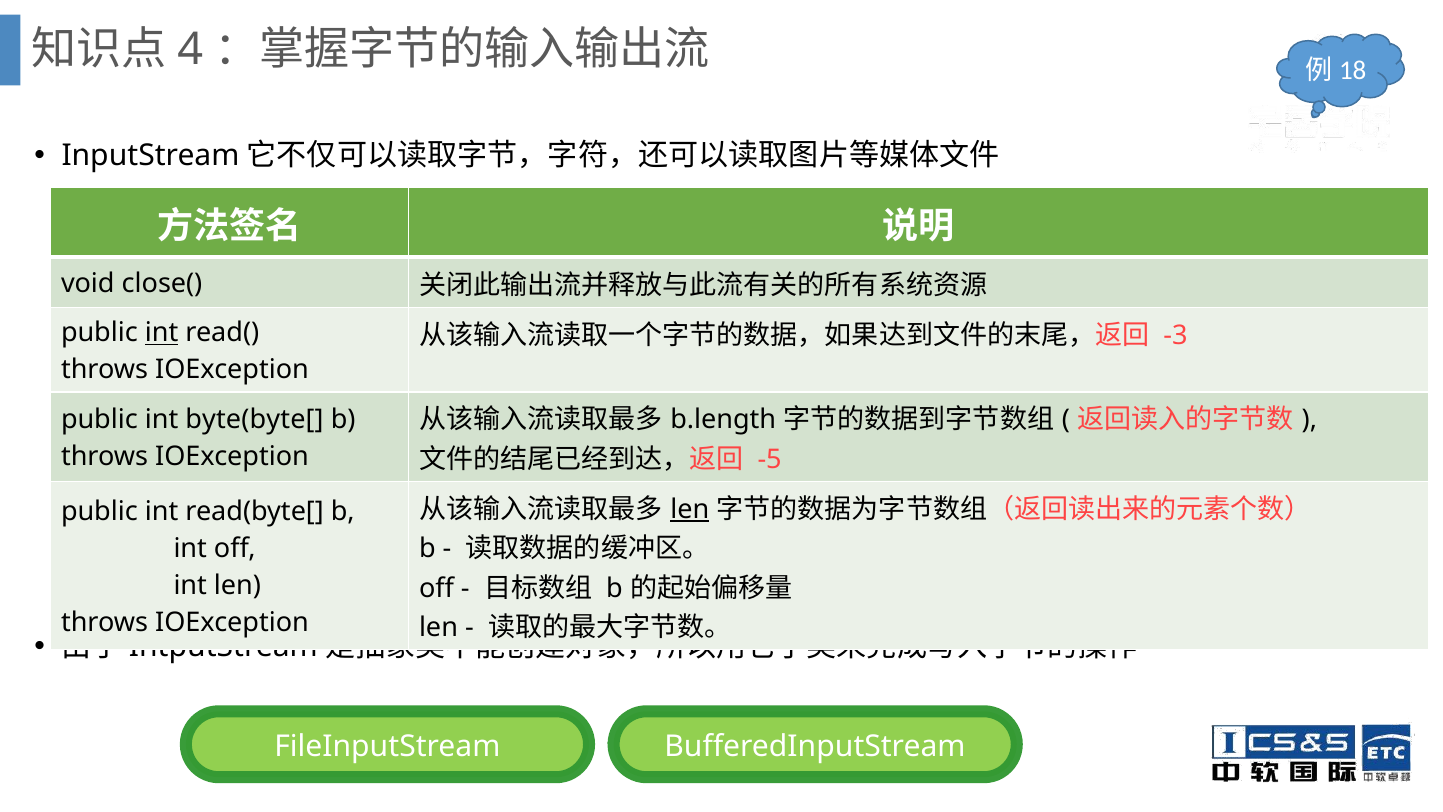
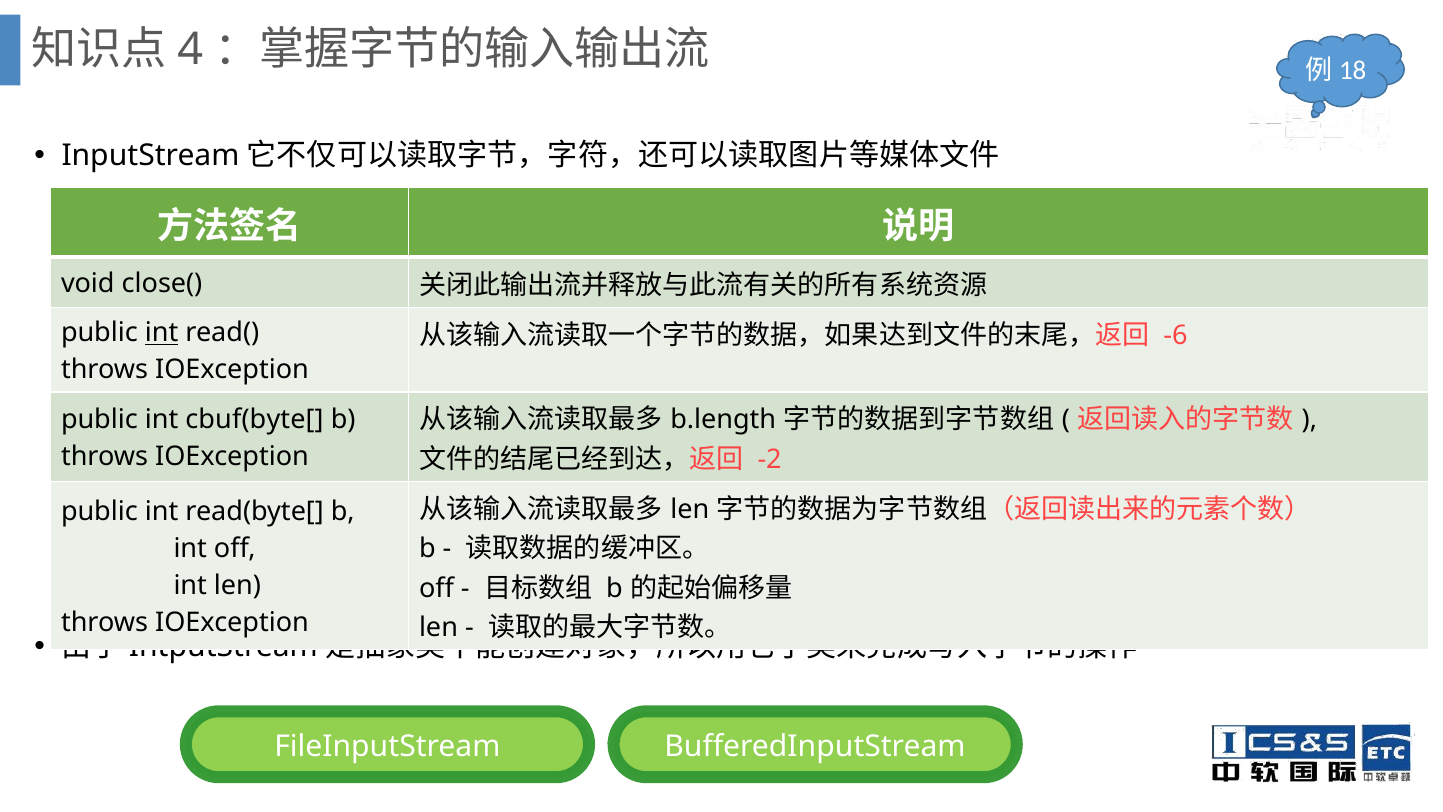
-3: -3 -> -6 (1175, 335)
byte(byte[: byte(byte[ -> cbuf(byte[ (254, 420)
-5: -5 -> -2 (770, 459)
len underline: present -> none (690, 509)
